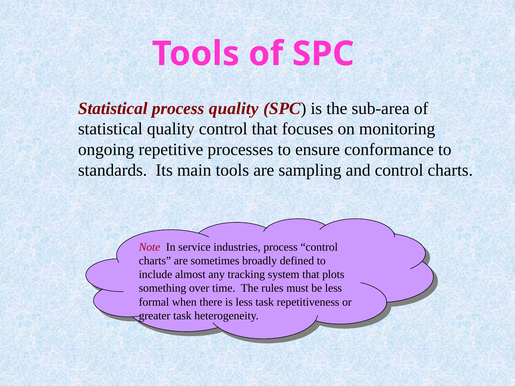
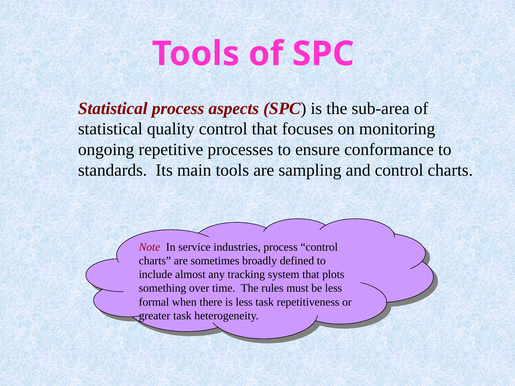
process quality: quality -> aspects (234, 108)
